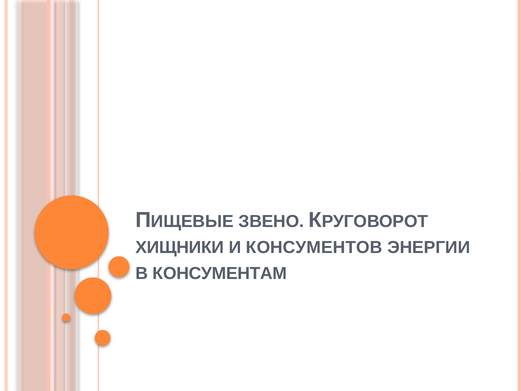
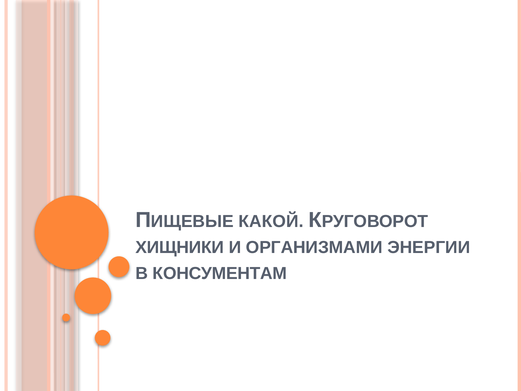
ЗВЕНО: ЗВЕНО -> КАКОЙ (271, 221)
КОНСУМЕНТОВ: КОНСУМЕНТОВ -> ОРГАНИЗМАМИ (314, 247)
